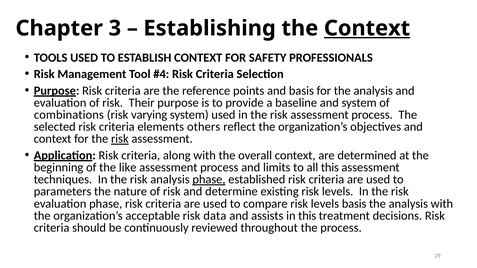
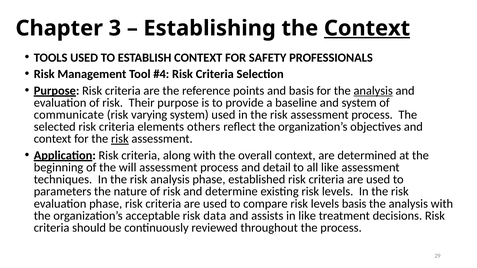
analysis underline: none -> present (373, 91)
combinations: combinations -> communicate (69, 115)
like: like -> will (128, 168)
limits: limits -> detail (277, 168)
all this: this -> like (330, 168)
phase underline: present -> none (209, 180)
in this: this -> like (307, 216)
